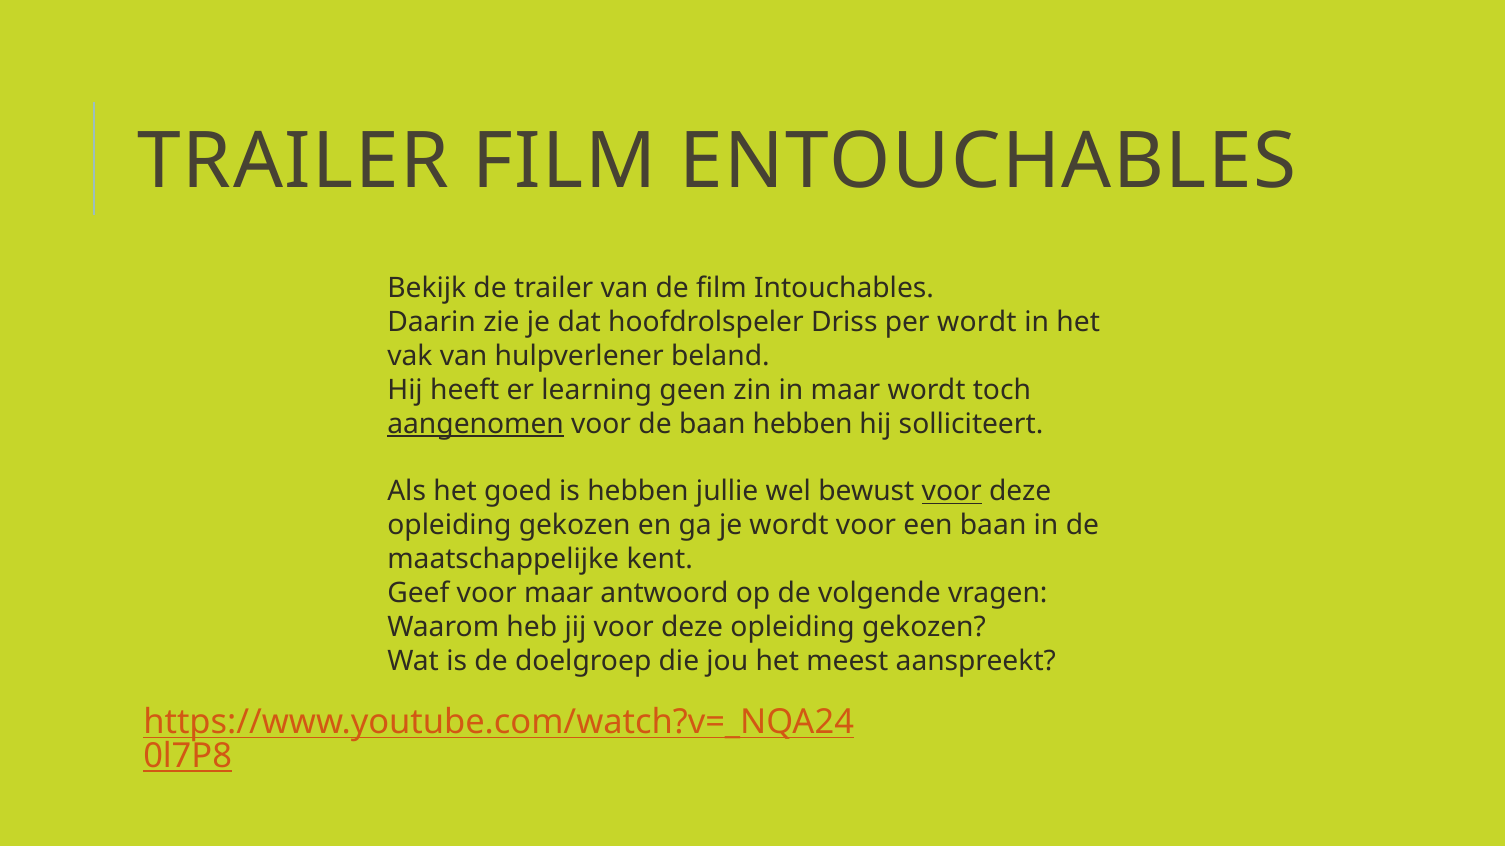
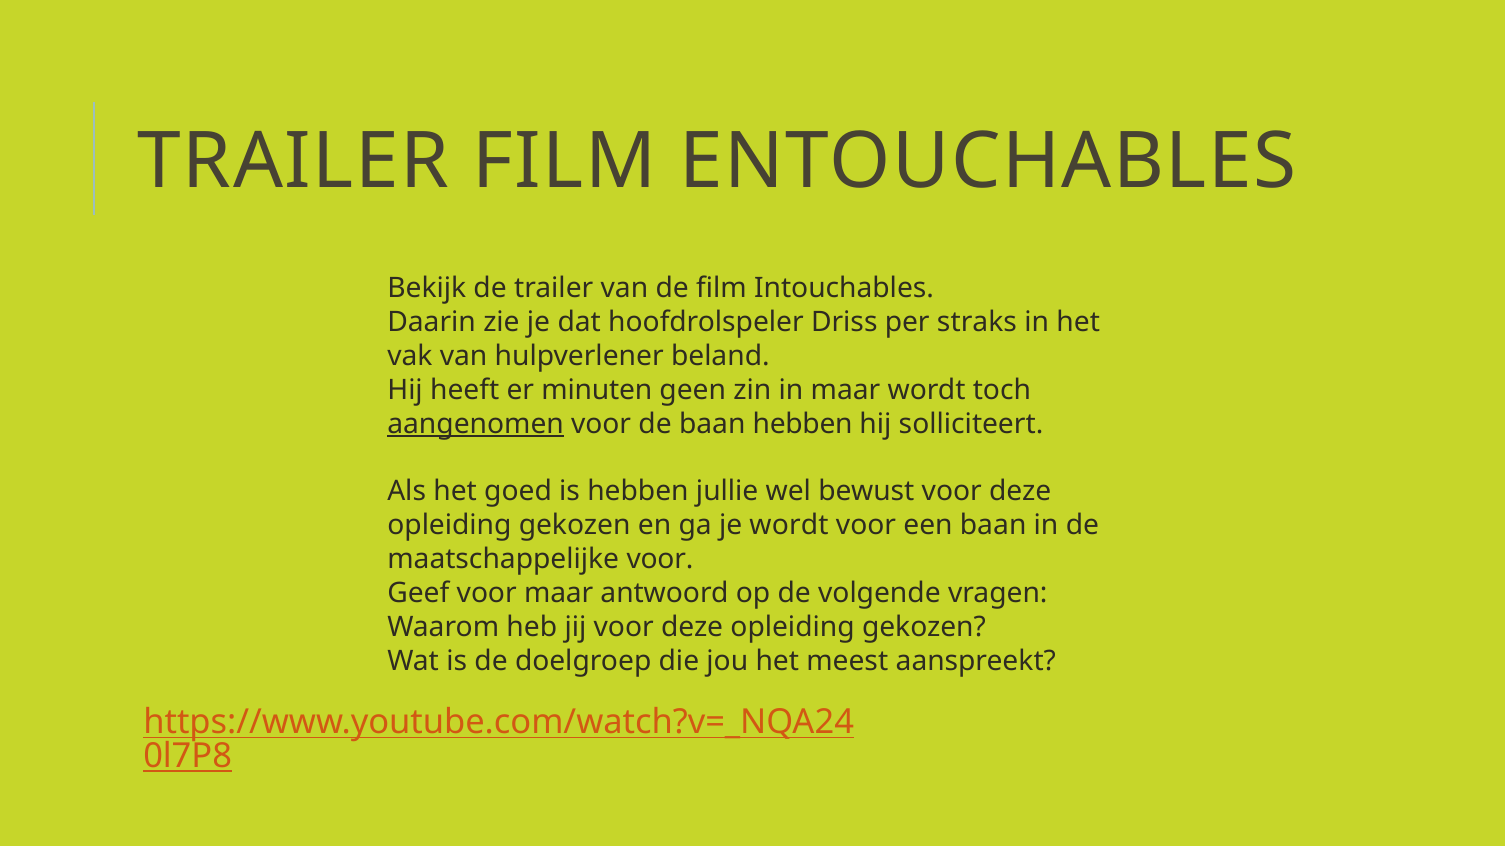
per wordt: wordt -> straks (977, 323)
learning: learning -> minuten (597, 390)
voor underline: present -> none (952, 492)
maatschappelijke kent: kent -> voor (660, 560)
